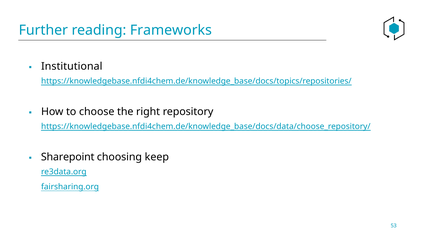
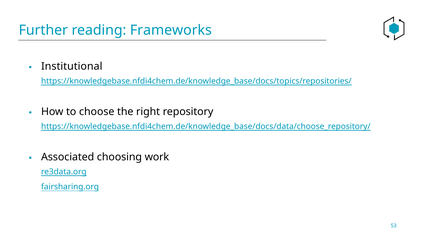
Sharepoint: Sharepoint -> Associated (68, 157)
keep: keep -> work (157, 157)
